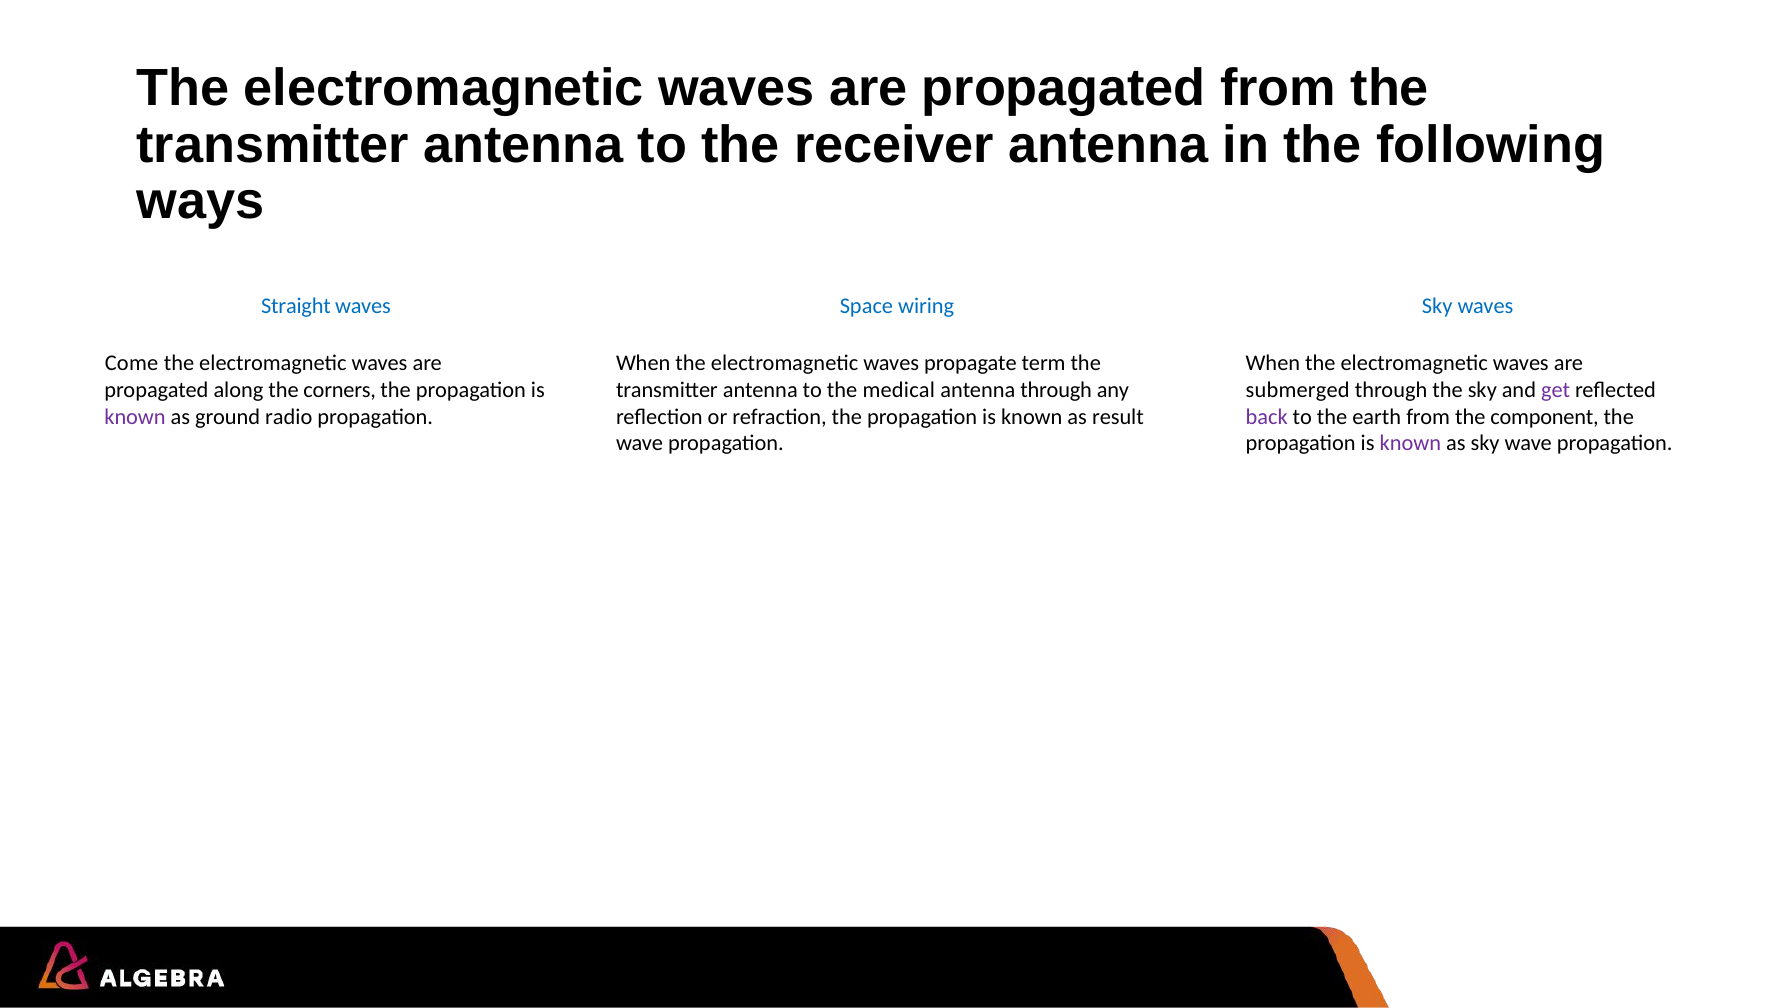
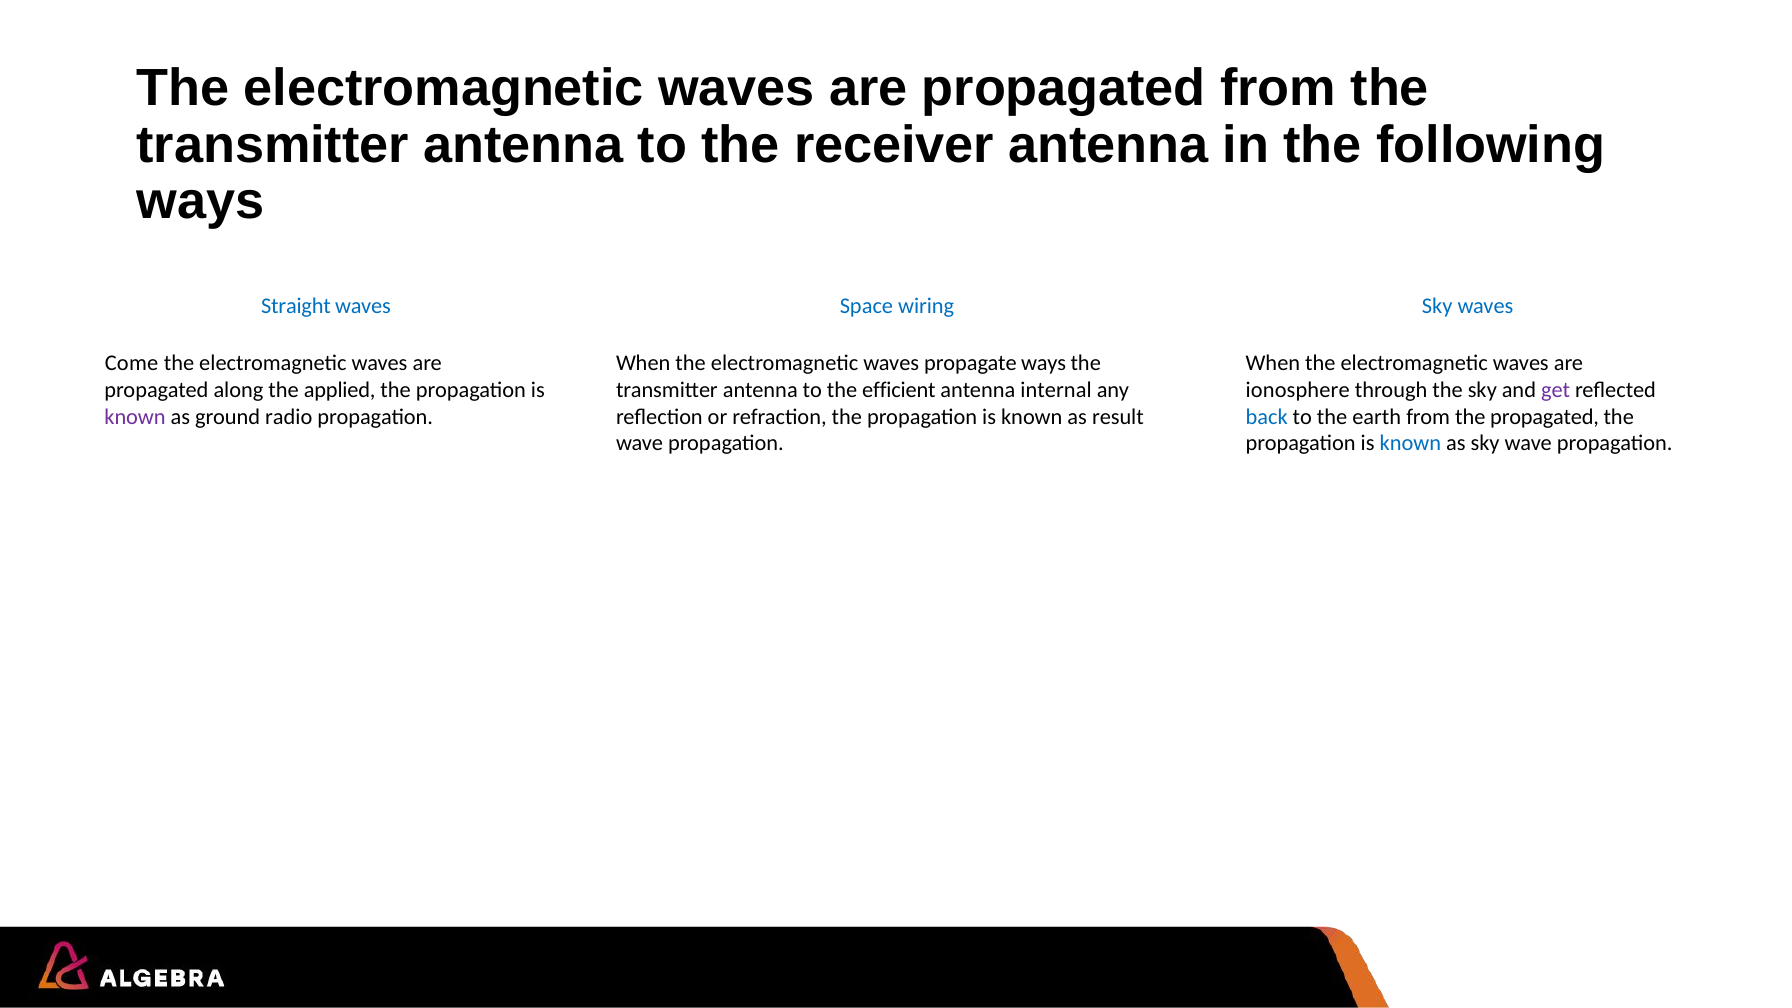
propagate term: term -> ways (1044, 363)
corners: corners -> applied (340, 390)
medical: medical -> efficient (899, 390)
antenna through: through -> internal (1056, 390)
submerged: submerged -> ionosphere (1298, 390)
back colour: purple -> blue (1267, 417)
the component: component -> propagated (1545, 417)
known colour: purple -> blue (1410, 444)
